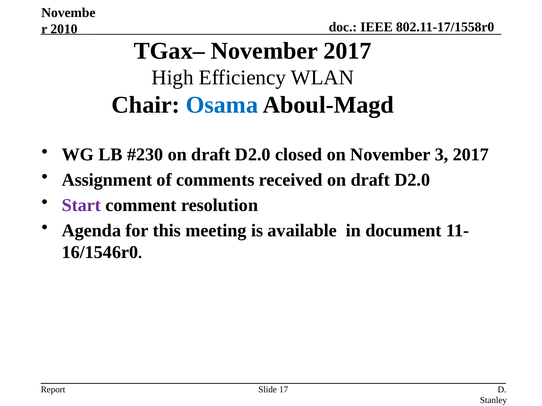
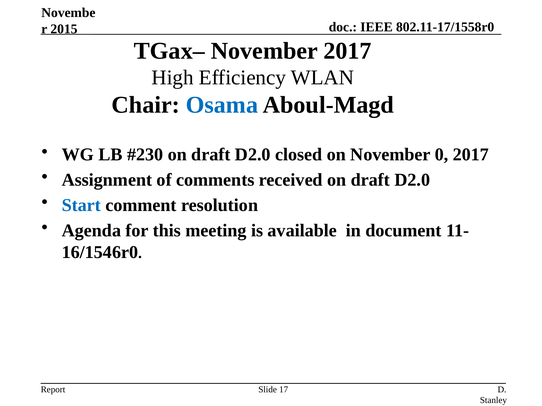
2010: 2010 -> 2015 (64, 29)
3: 3 -> 0 (441, 155)
Start colour: purple -> blue (81, 205)
